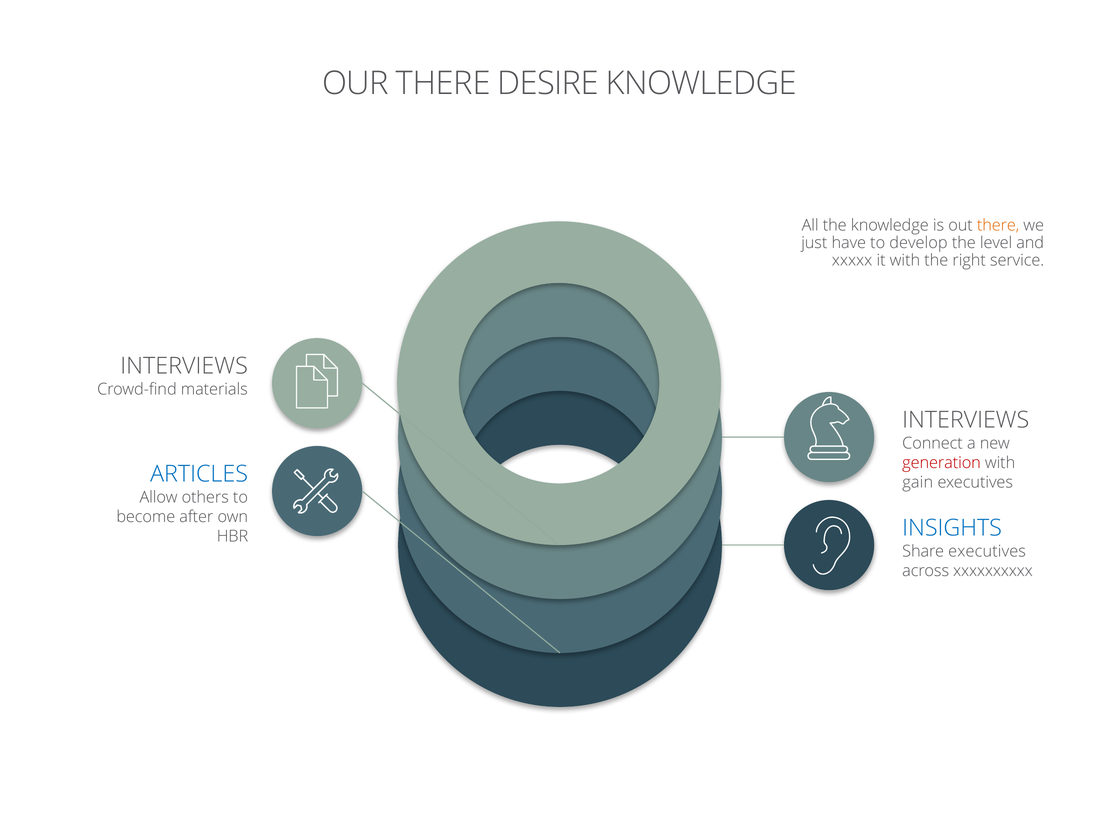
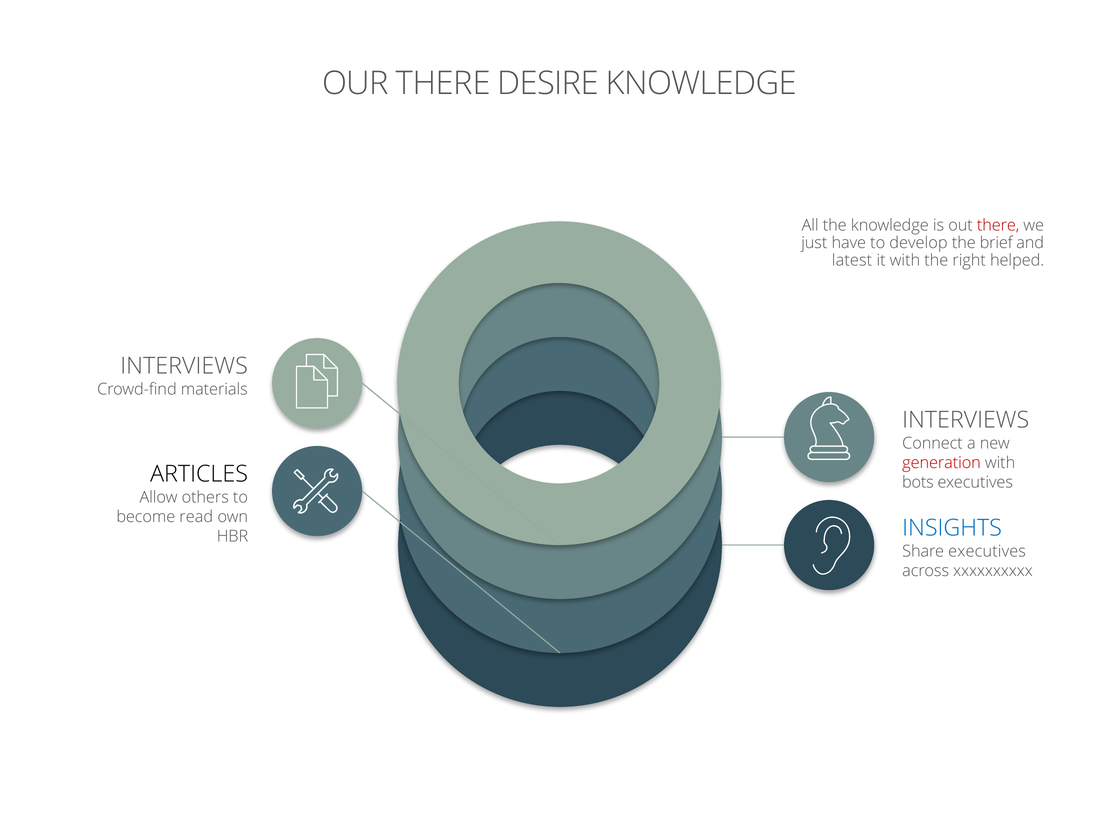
there colour: orange -> red (998, 225)
level: level -> brief (996, 243)
xxxxx: xxxxx -> latest (852, 260)
service: service -> helped (1017, 260)
ARTICLES colour: blue -> black (199, 474)
gain: gain -> bots (918, 483)
after: after -> read (196, 517)
